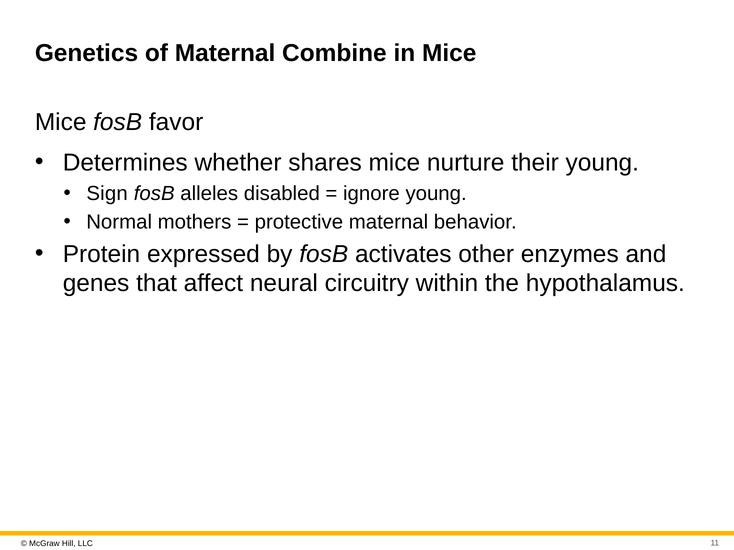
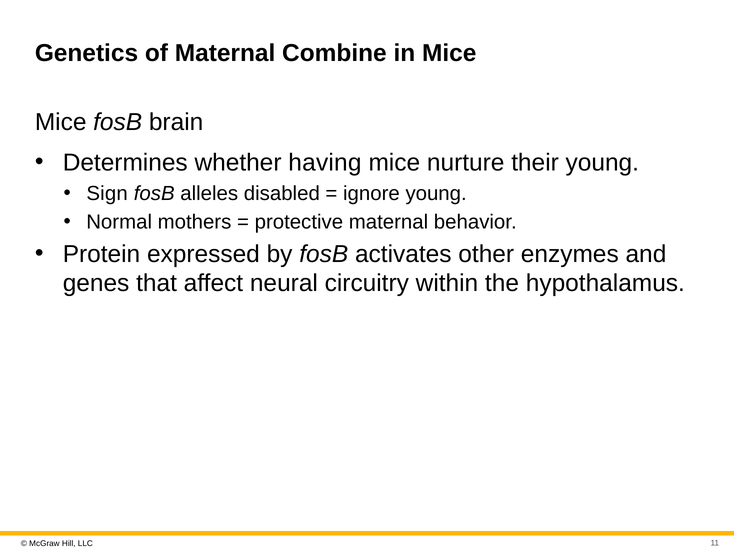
favor: favor -> brain (176, 123)
shares: shares -> having (325, 163)
